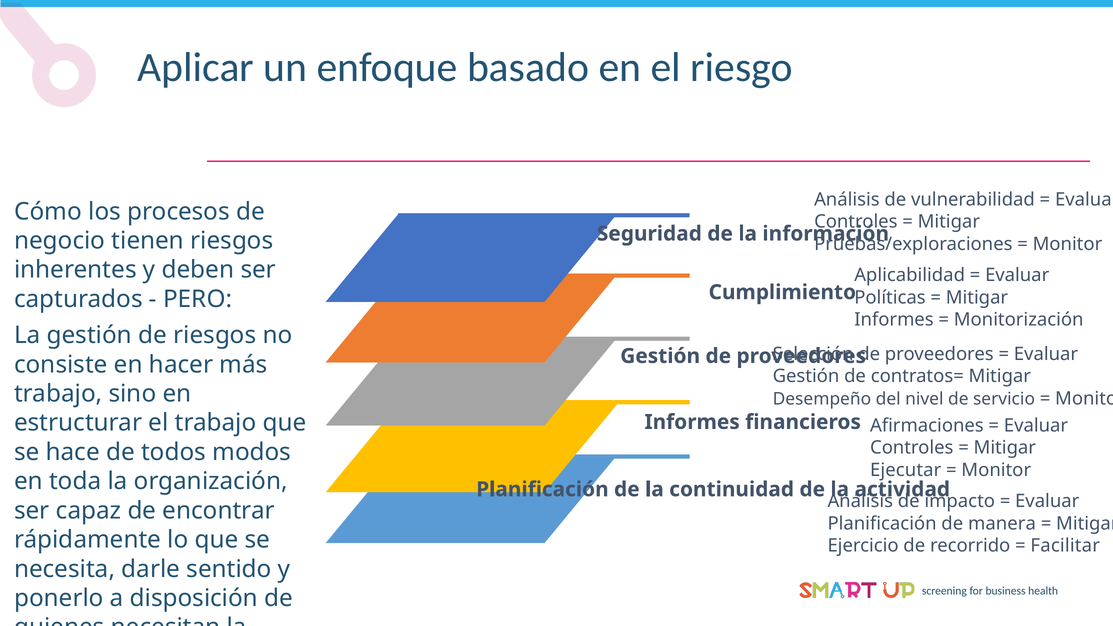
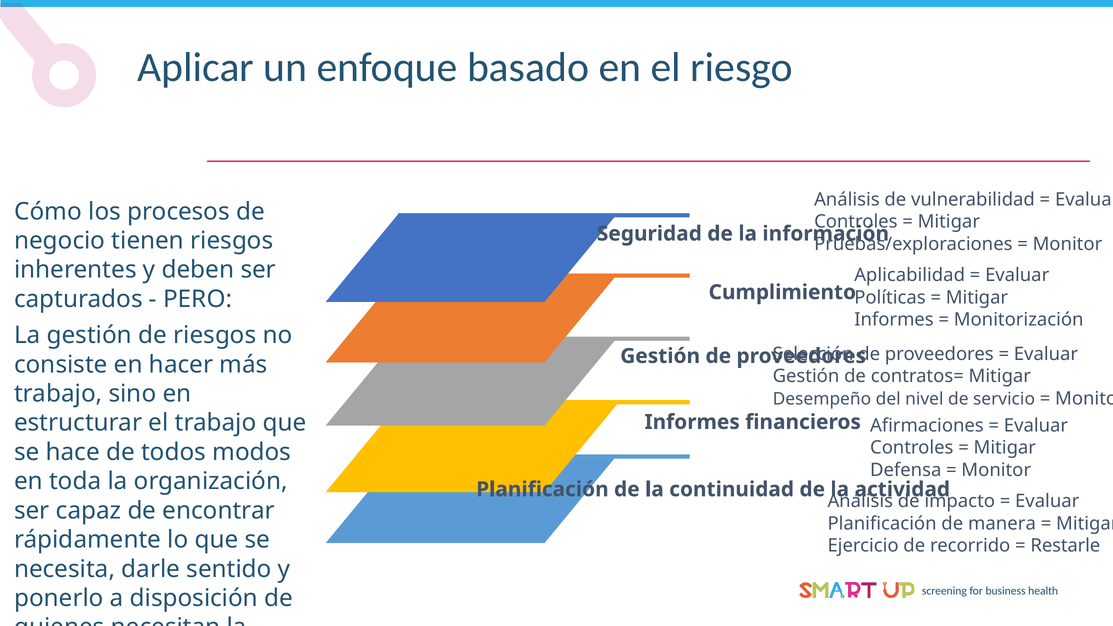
Ejecutar: Ejecutar -> Defensa (906, 470)
Facilitar: Facilitar -> Restarle (1065, 546)
